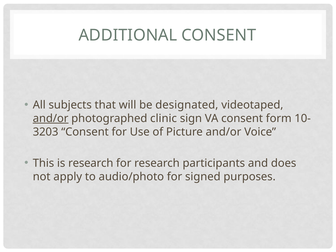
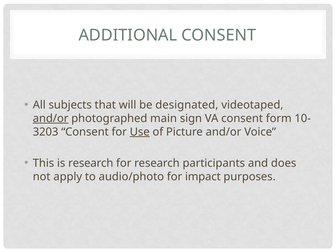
clinic: clinic -> main (164, 118)
Use underline: none -> present (140, 132)
signed: signed -> impact (203, 177)
